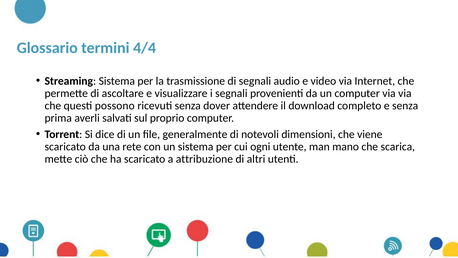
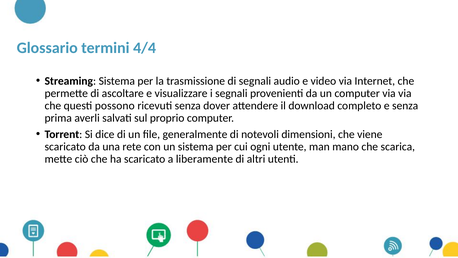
attribuzione: attribuzione -> liberamente (204, 159)
